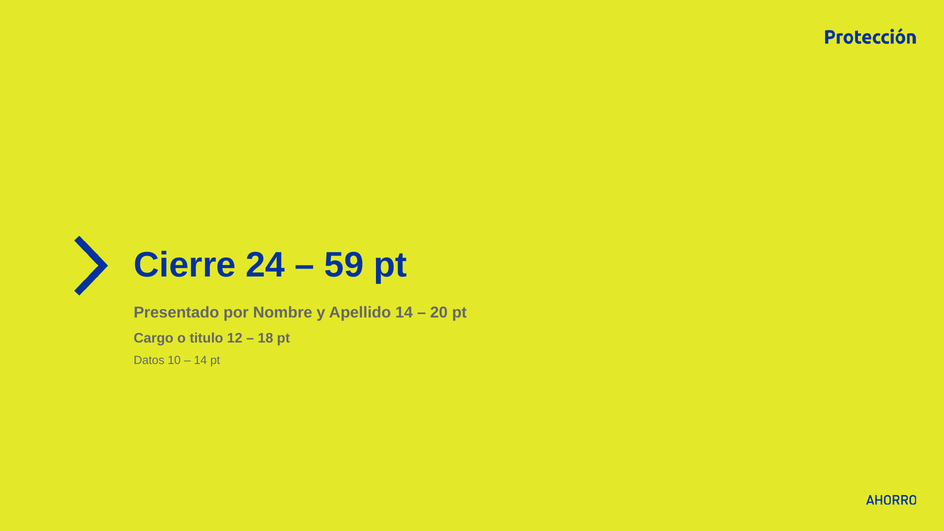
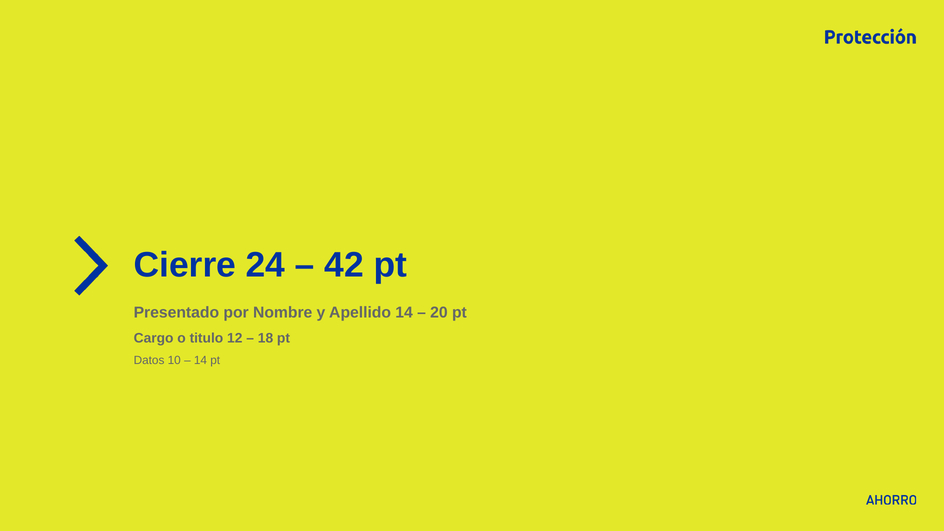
59: 59 -> 42 (344, 265)
